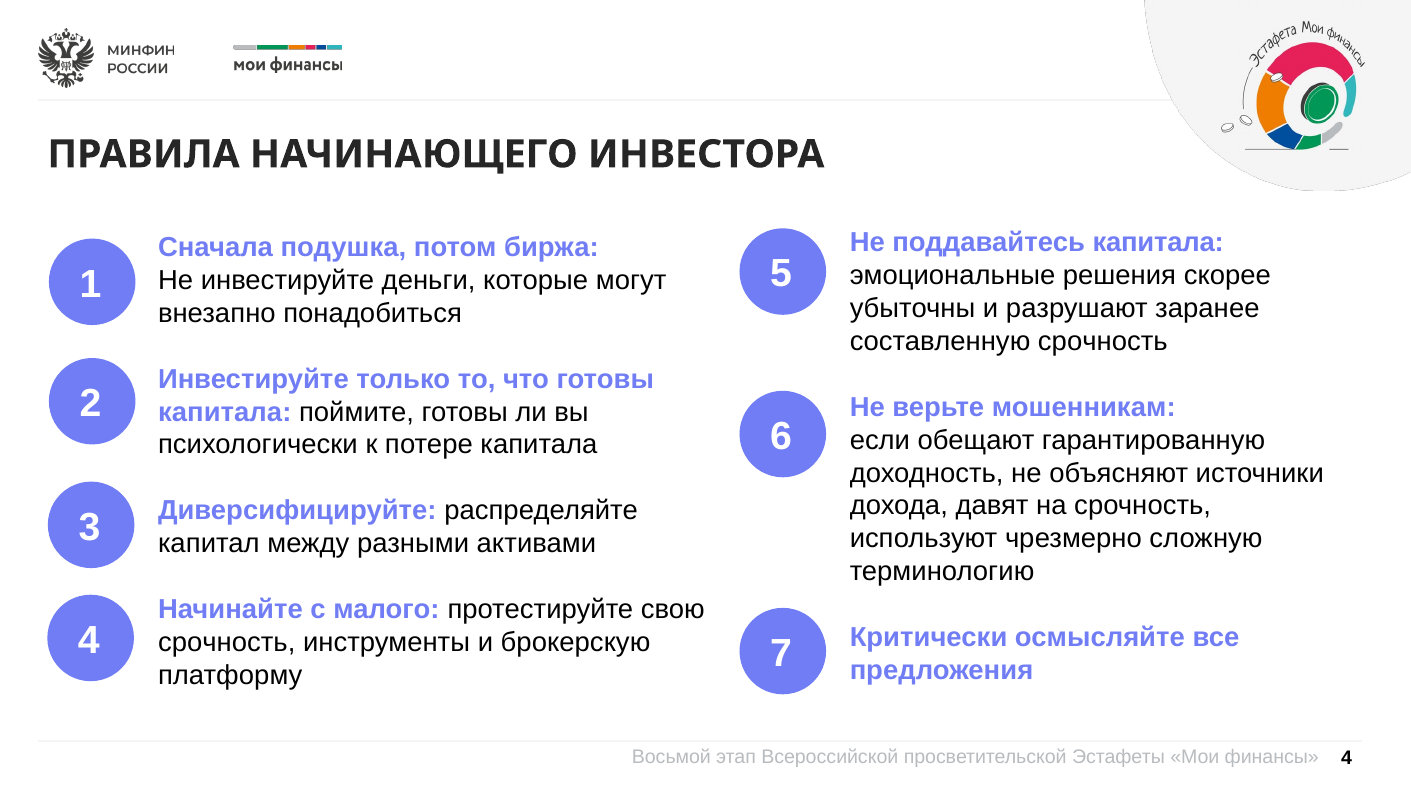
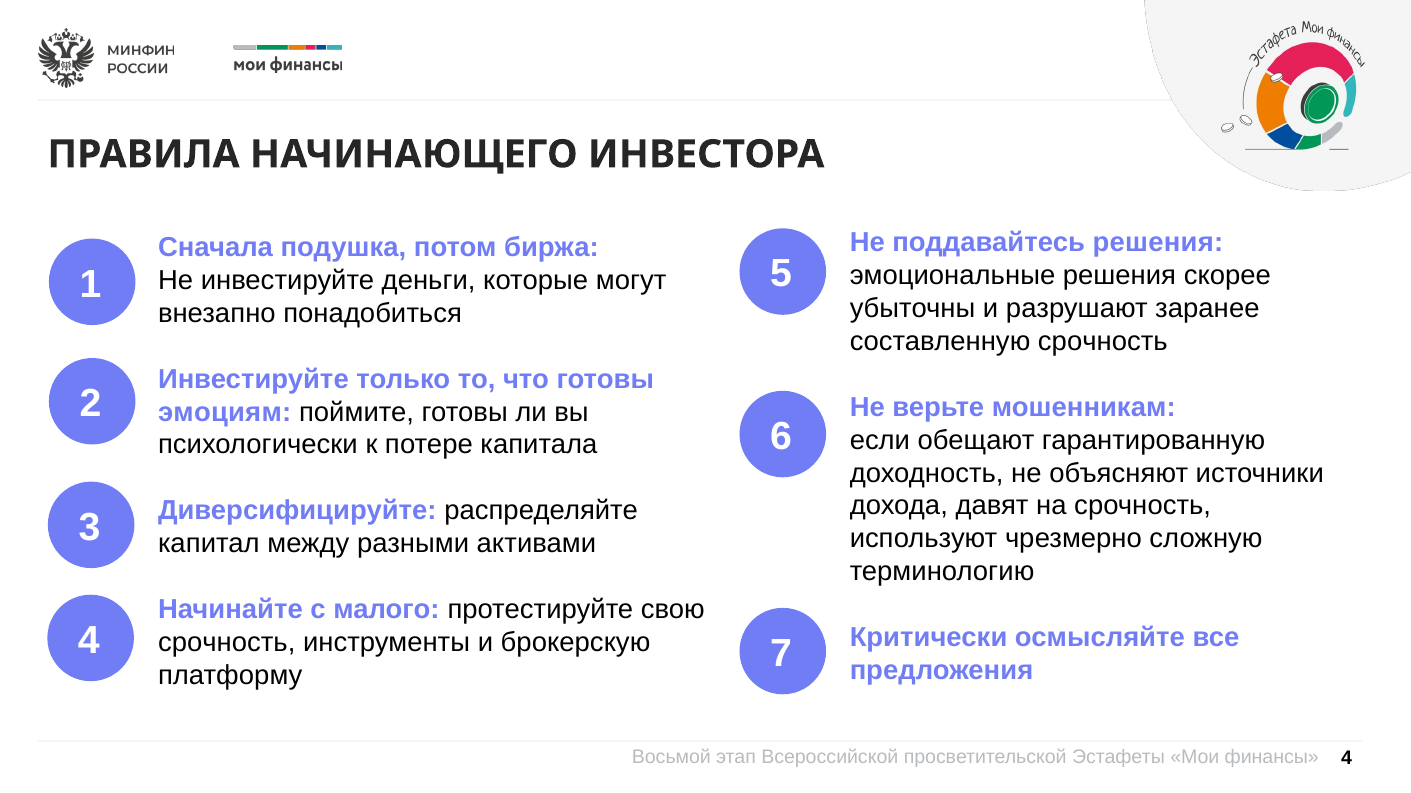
поддавайтесь капитала: капитала -> решения (1158, 243)
капитала: капитала -> эмоциям (225, 412)
